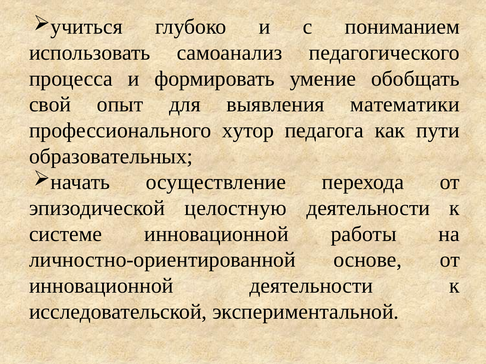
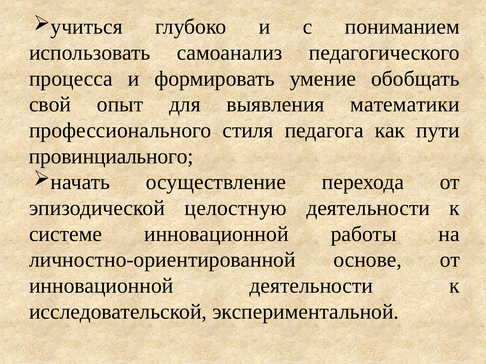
хутор: хутор -> стиля (248, 131)
образовательных: образовательных -> провинциального (111, 157)
